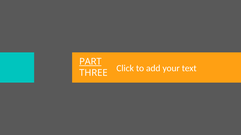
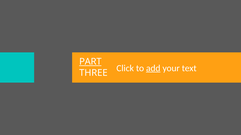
add underline: none -> present (153, 68)
